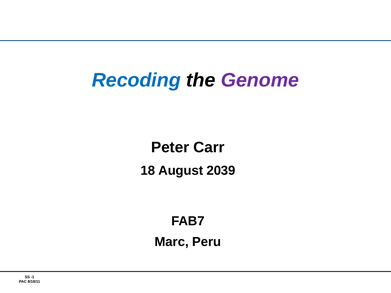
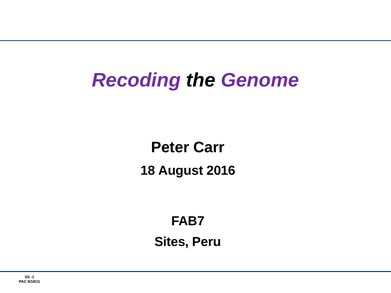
Recoding colour: blue -> purple (136, 80)
2039: 2039 -> 2016 (221, 171)
Marc: Marc -> Sites (172, 242)
